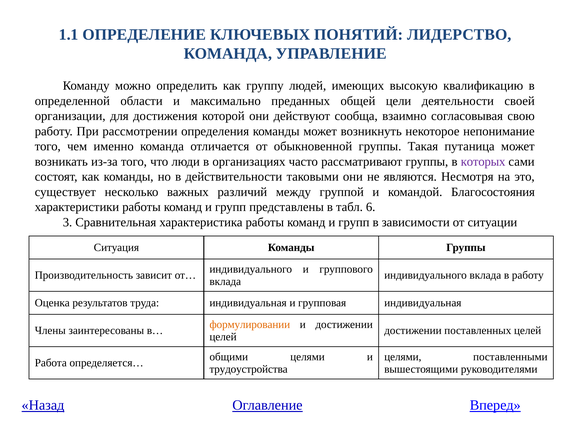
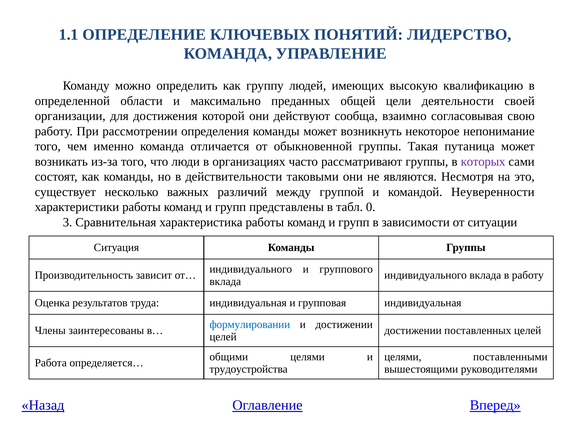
Благосостояния: Благосостояния -> Неуверенности (493, 192)
6: 6 -> 0 (371, 207)
формулировании colour: orange -> blue (250, 324)
